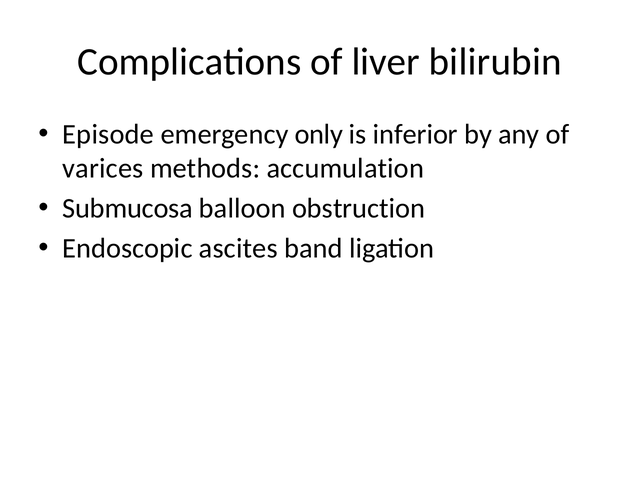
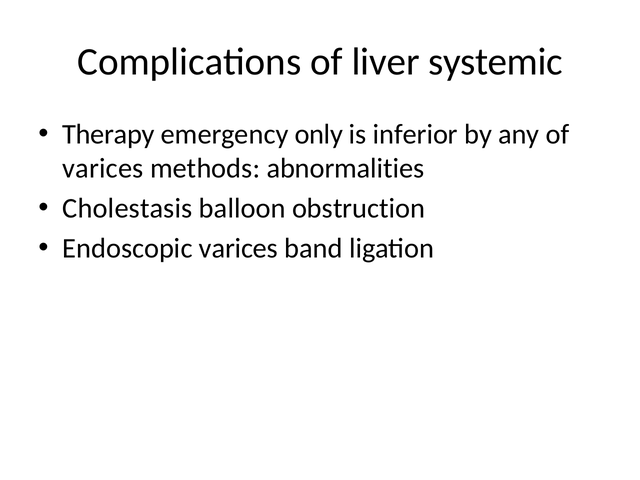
bilirubin: bilirubin -> systemic (496, 62)
Episode: Episode -> Therapy (108, 134)
accumulation: accumulation -> abnormalities (345, 168)
Submucosa: Submucosa -> Cholestasis (127, 208)
Endoscopic ascites: ascites -> varices (238, 248)
